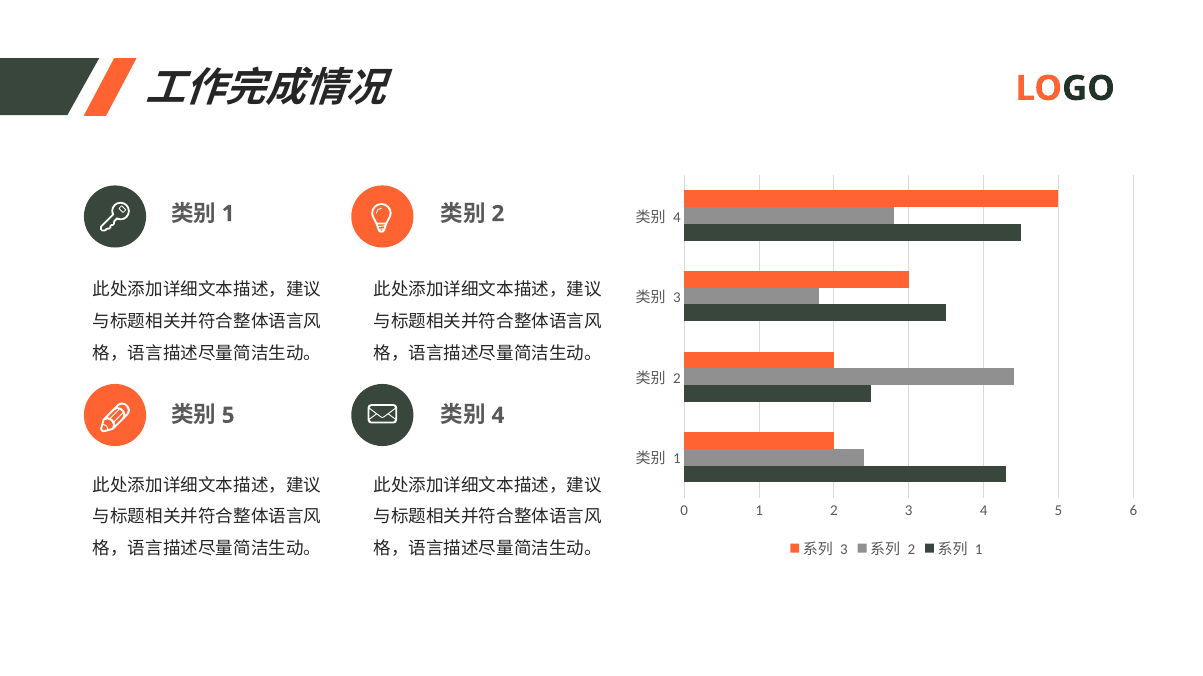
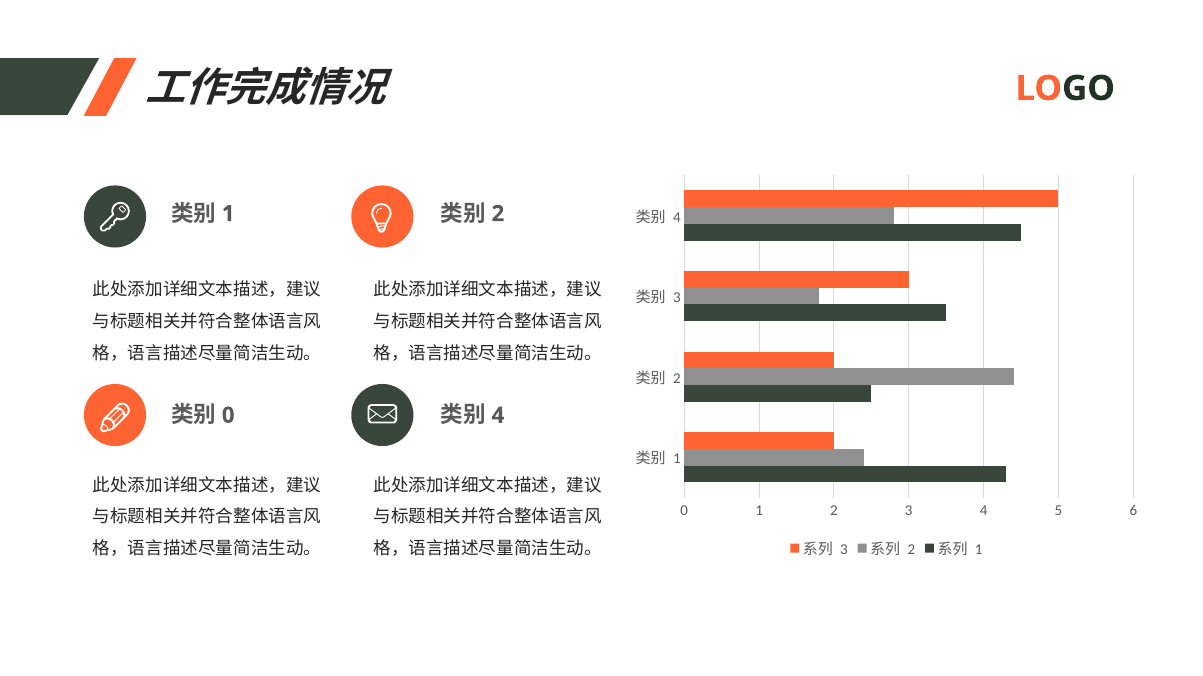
5: 5 -> 0 (228, 416)
